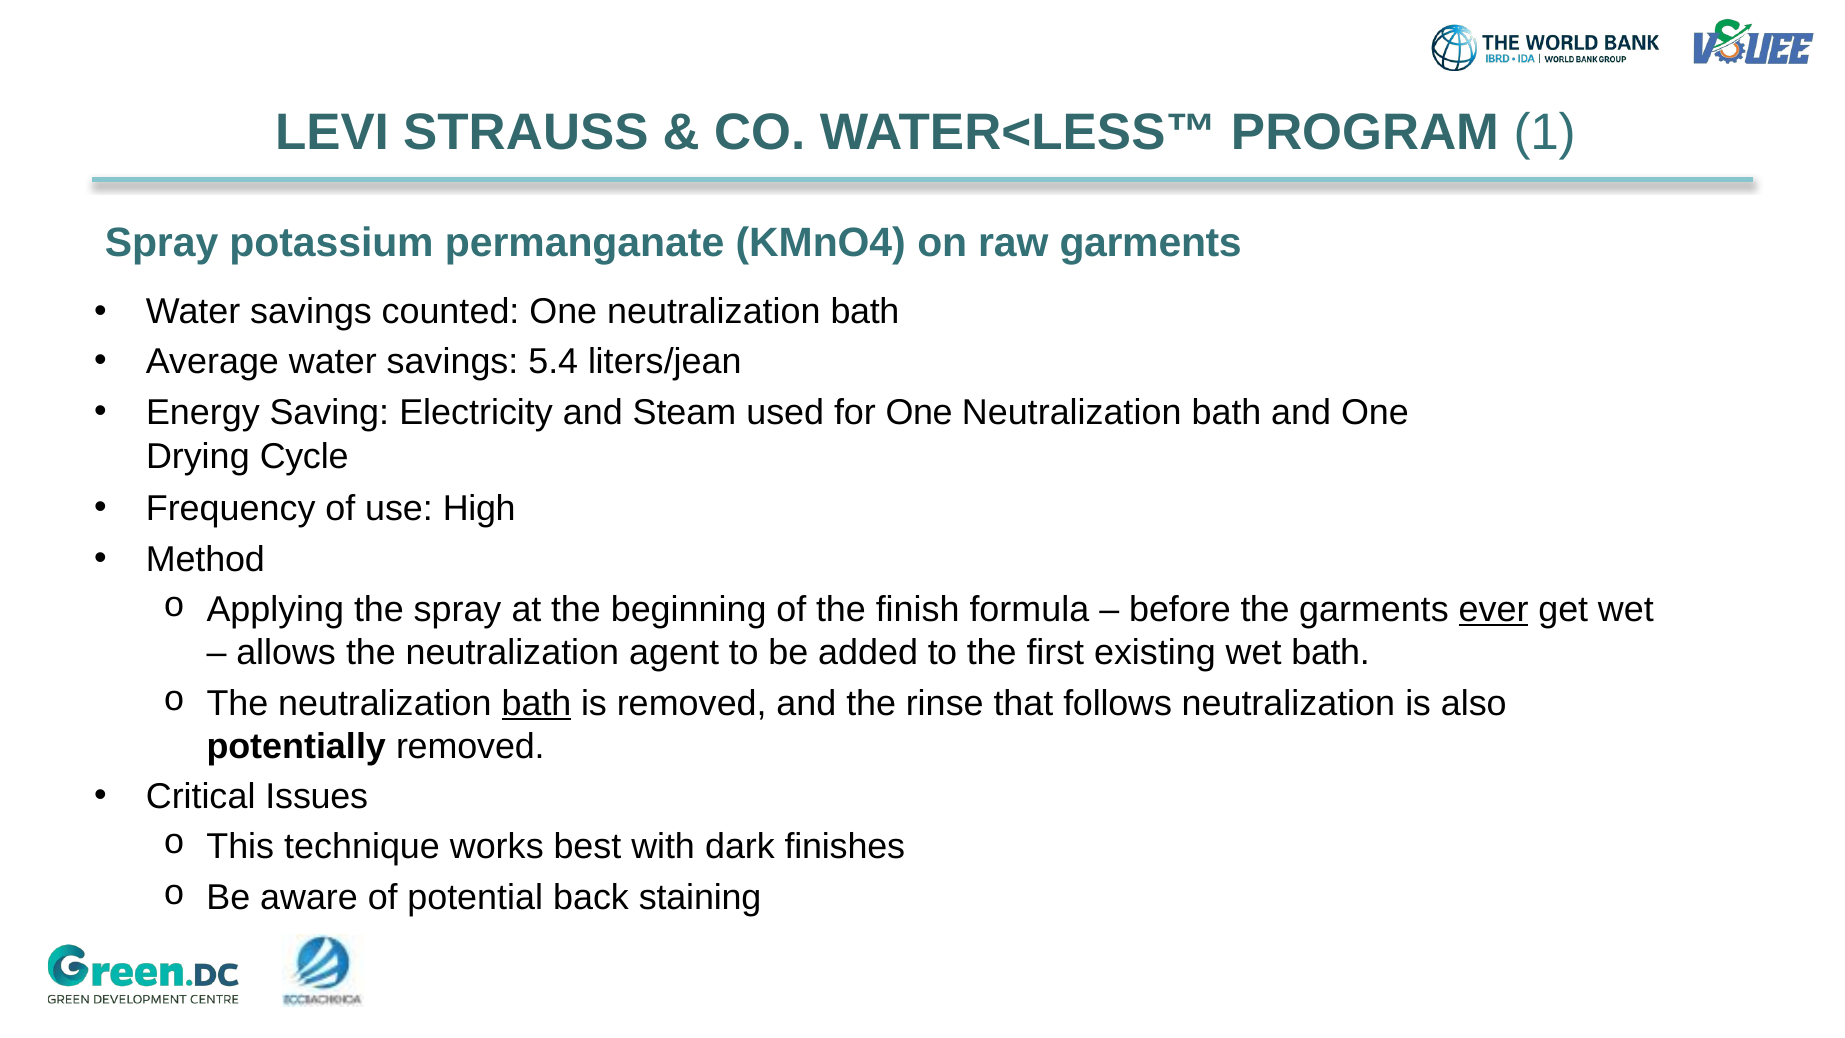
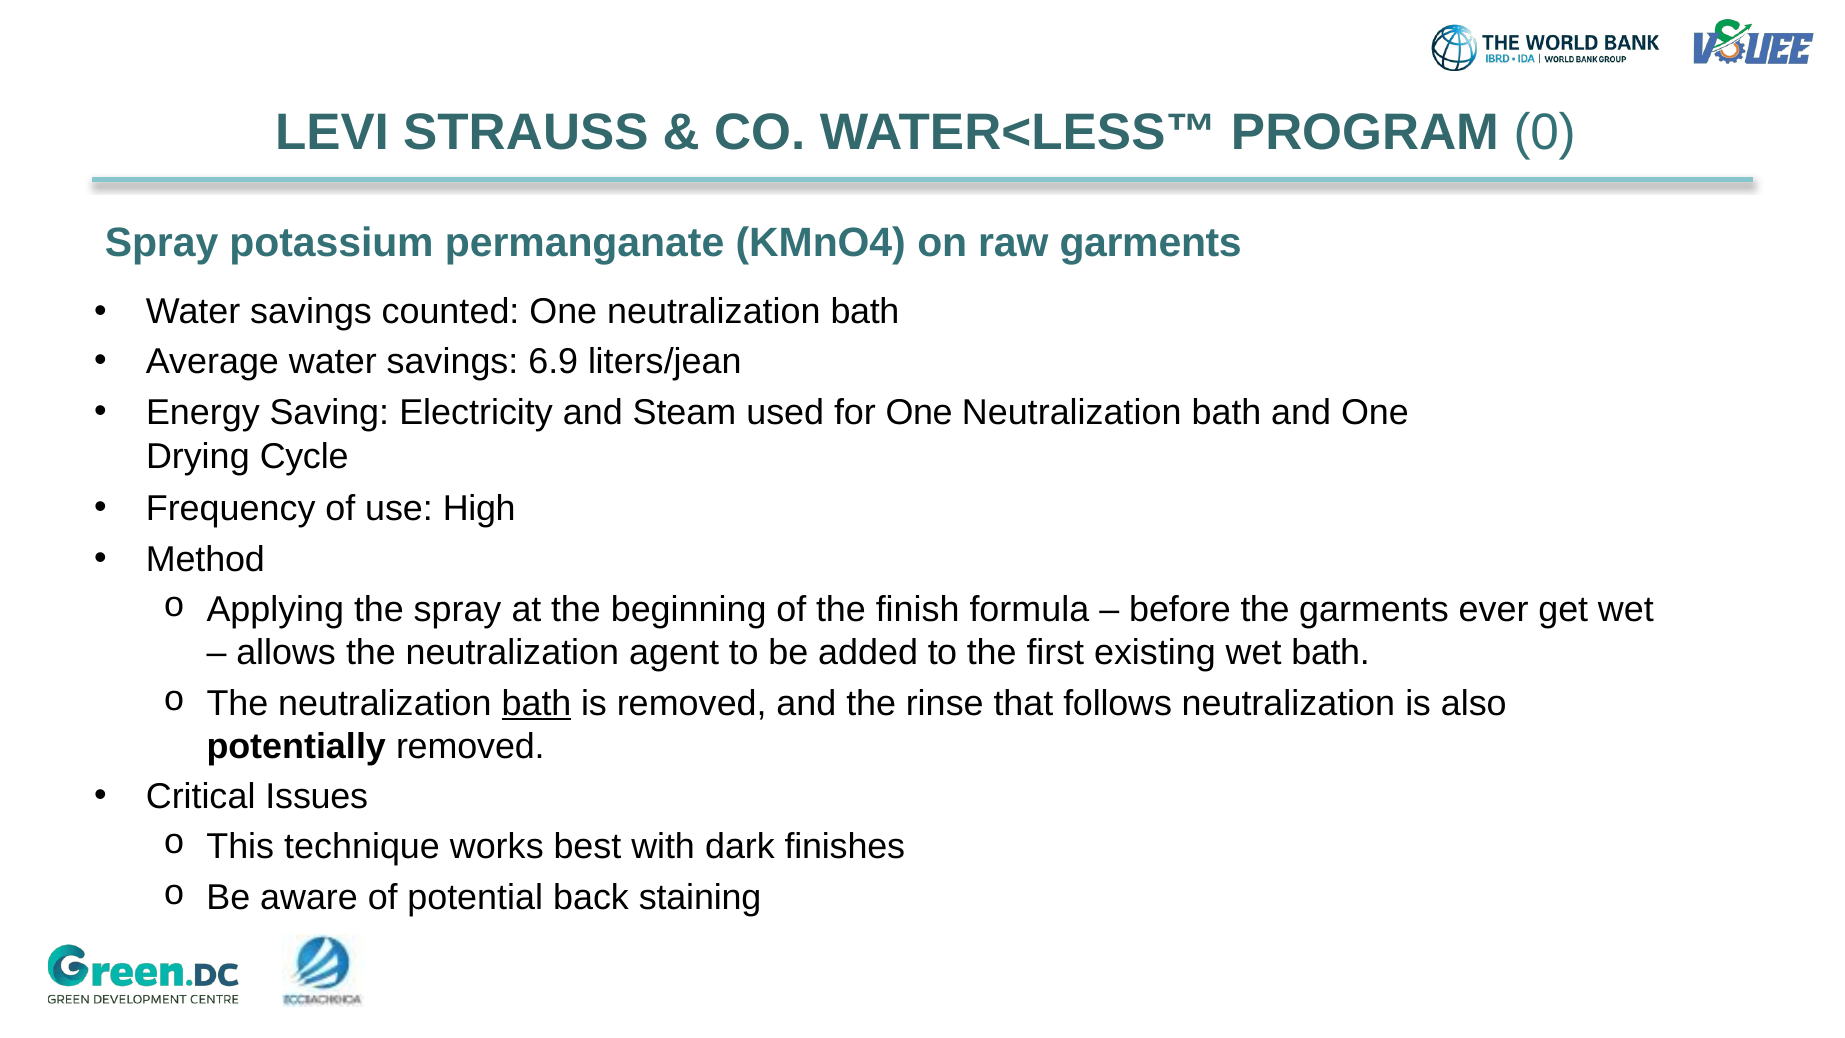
1: 1 -> 0 (1545, 133)
5.4: 5.4 -> 6.9 (553, 362)
ever underline: present -> none (1494, 609)
